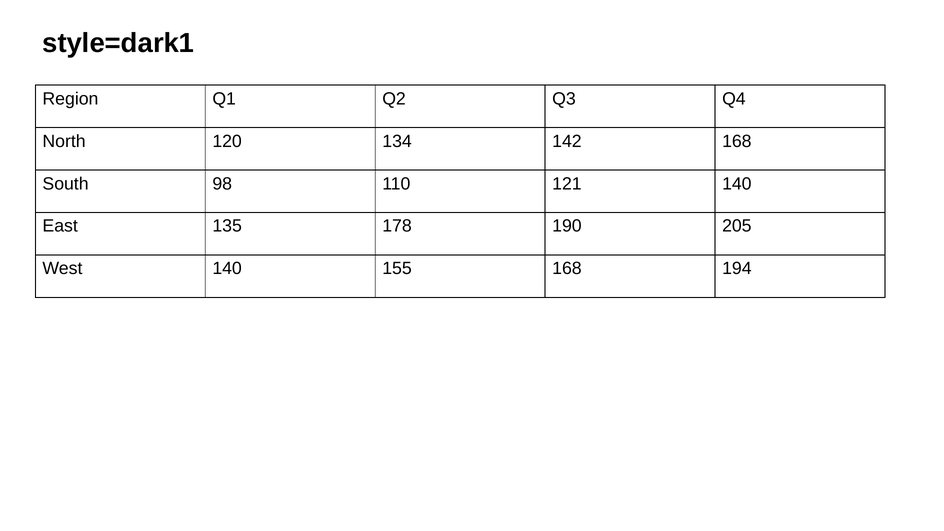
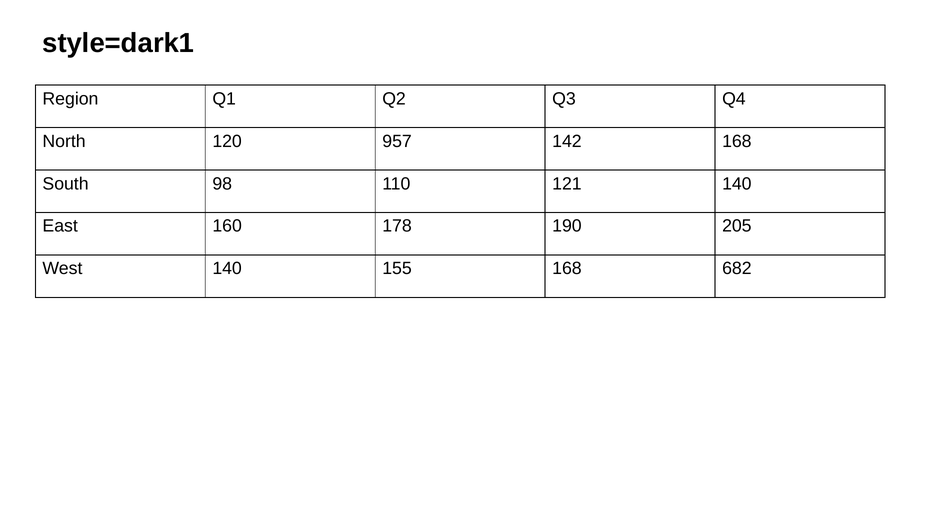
134: 134 -> 957 (397, 141)
135: 135 -> 160 (227, 226)
194: 194 -> 682 (737, 269)
